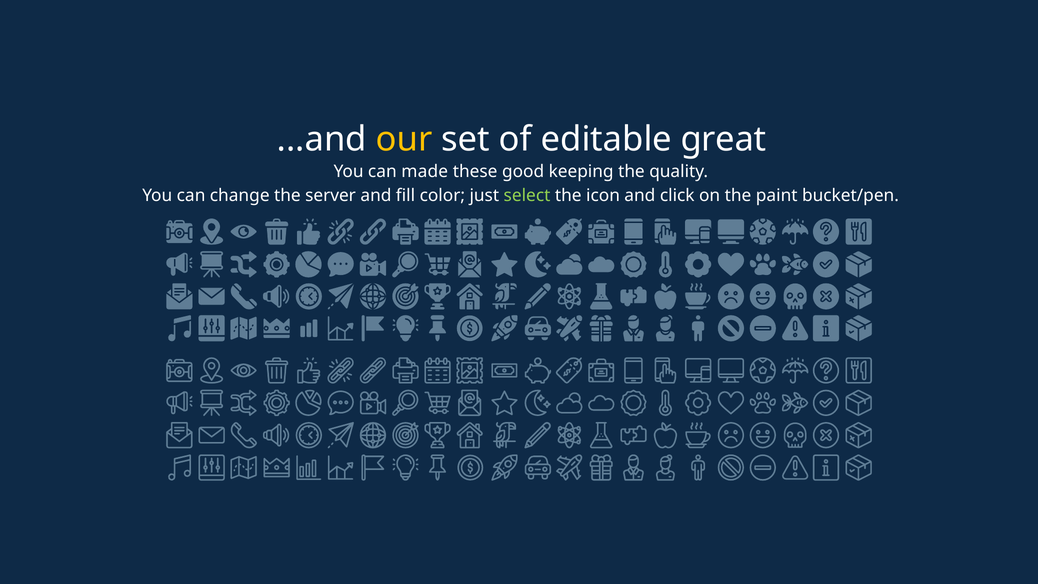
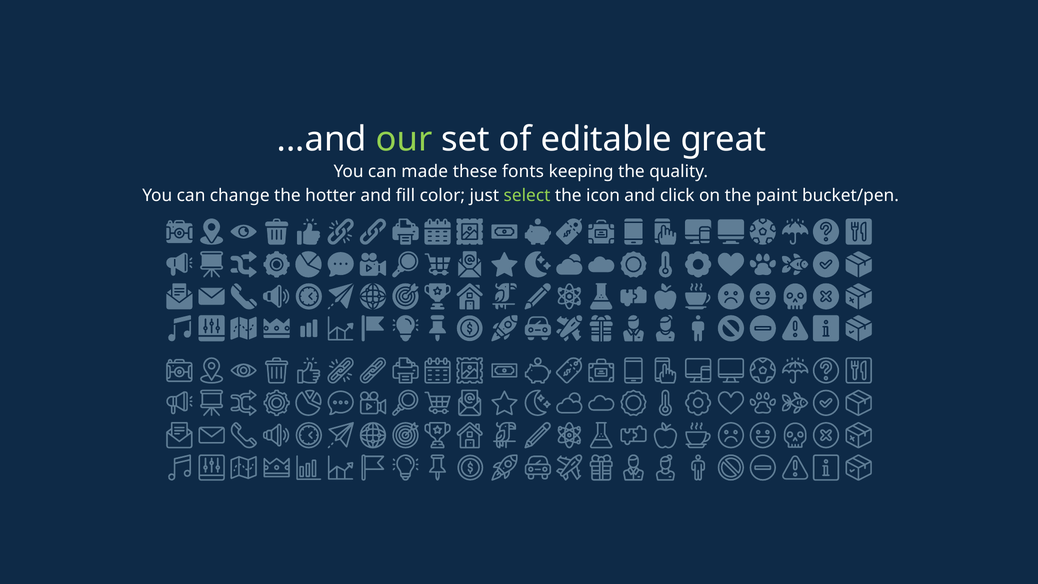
our colour: yellow -> light green (404, 140)
good: good -> fonts (523, 172)
server: server -> hotter (330, 196)
